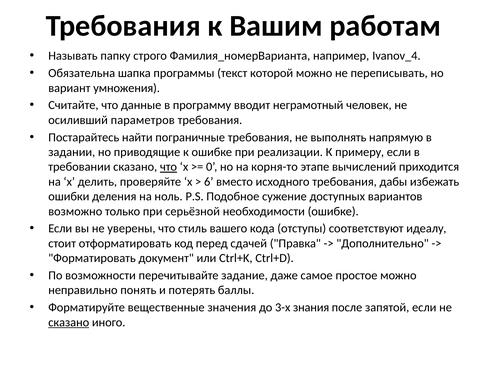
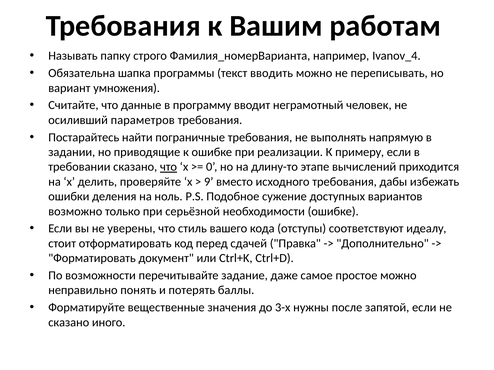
которой: которой -> вводить (272, 73)
корня-то: корня-то -> длину-то (275, 167)
6: 6 -> 9 (209, 182)
знания: знания -> нужны (311, 308)
сказано underline: present -> none (69, 323)
